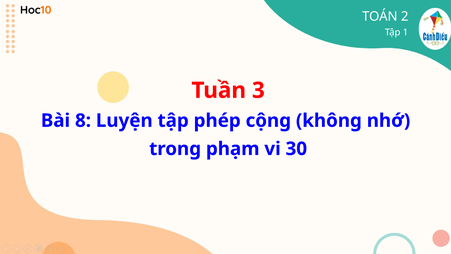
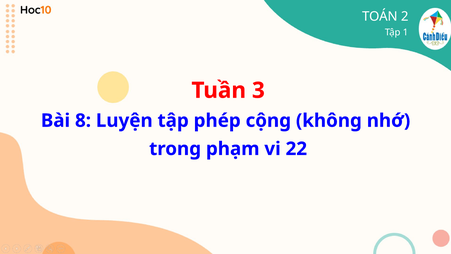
30: 30 -> 22 (296, 149)
